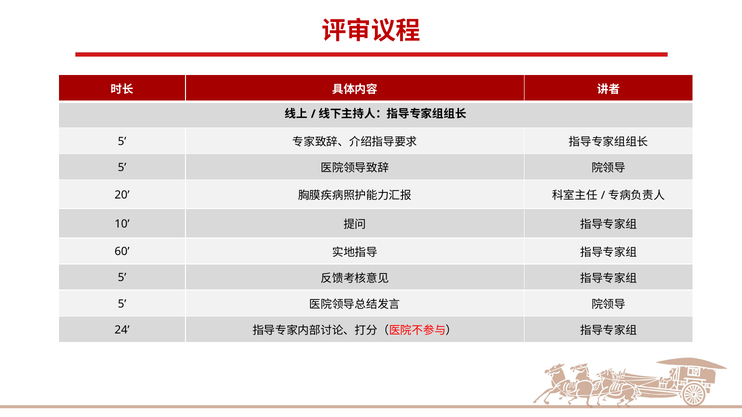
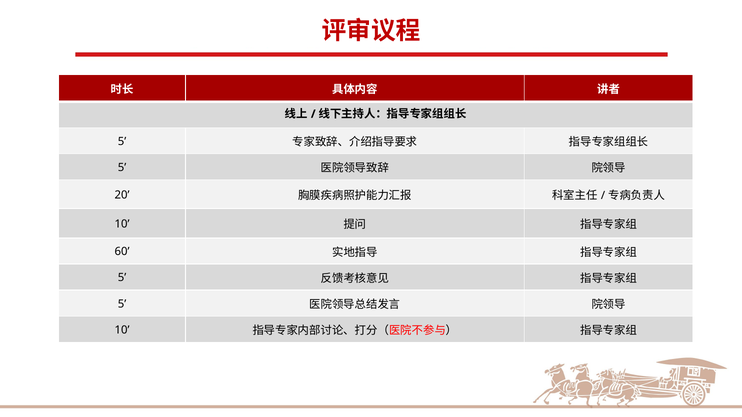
24: 24 -> 10 (122, 330)
